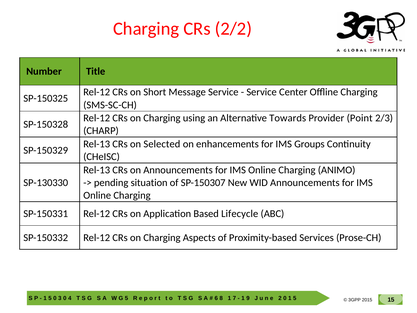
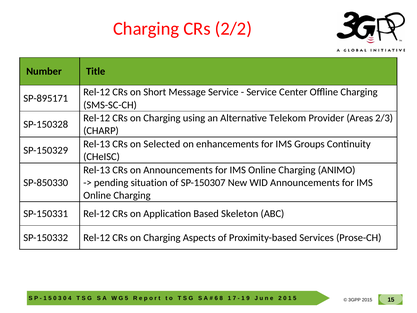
SP-150325: SP-150325 -> SP-895171 (46, 98)
Towards: Towards -> Telekom (288, 118)
Point: Point -> Areas (360, 118)
SP-130330: SP-130330 -> SP-850330 (46, 182)
Lifecycle: Lifecycle -> Skeleton (240, 214)
